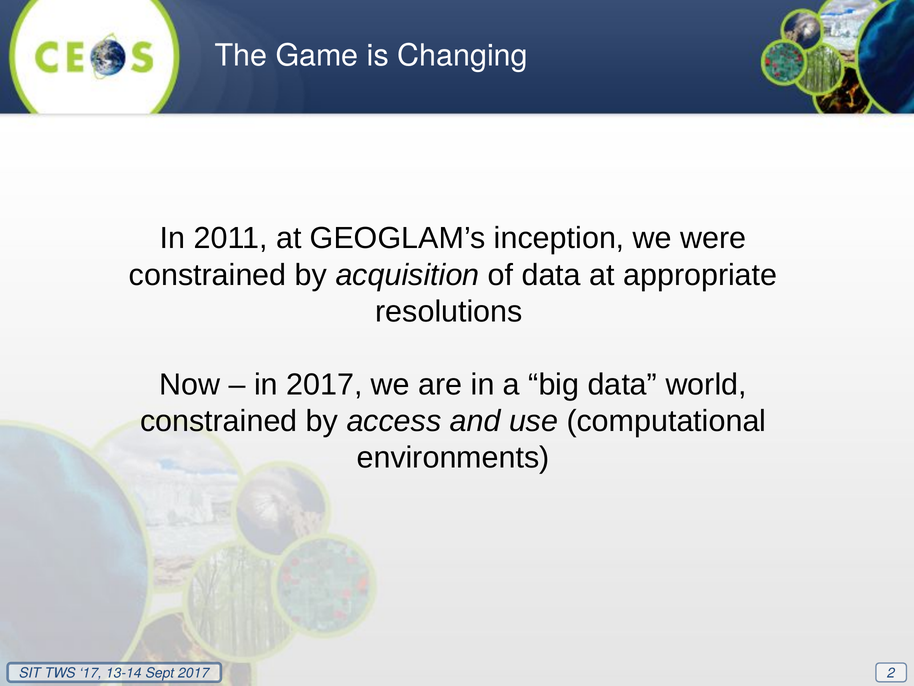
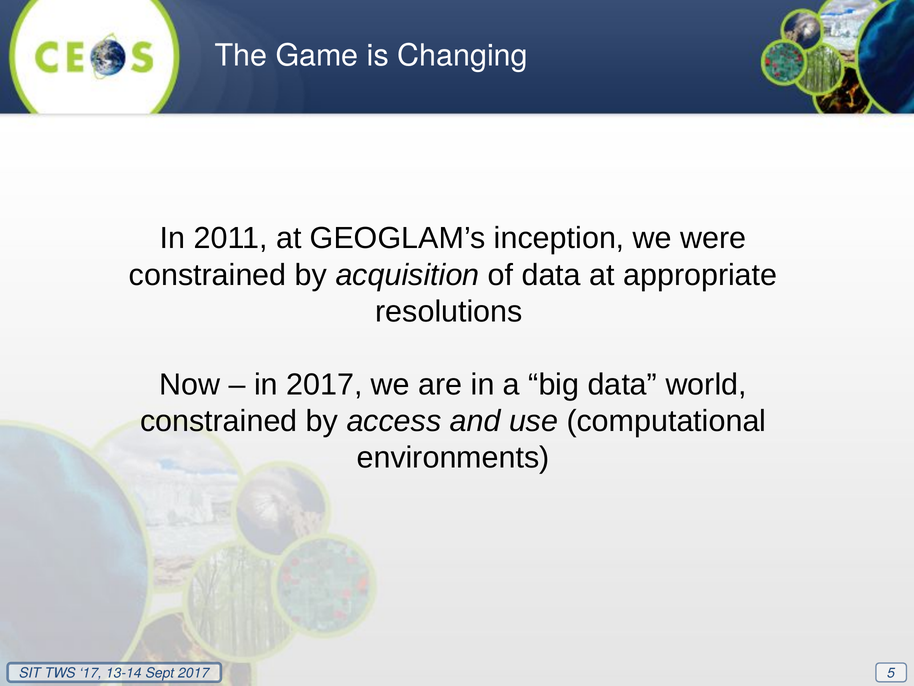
2: 2 -> 5 (891, 673)
